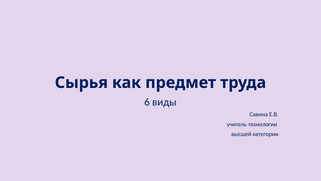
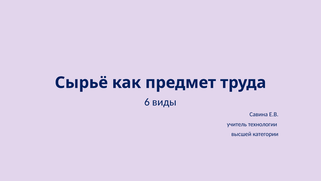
Сырья: Сырья -> Сырьё (81, 82)
